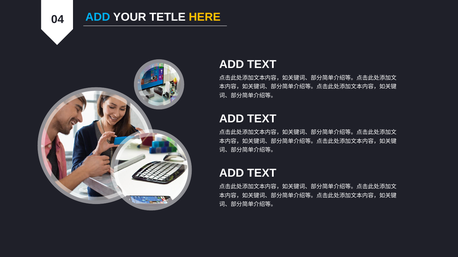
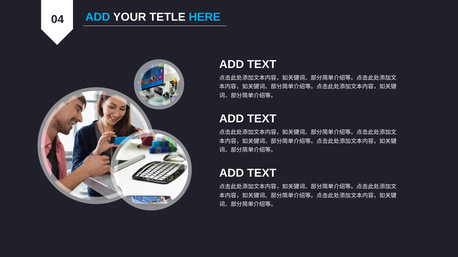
HERE colour: yellow -> light blue (205, 17)
